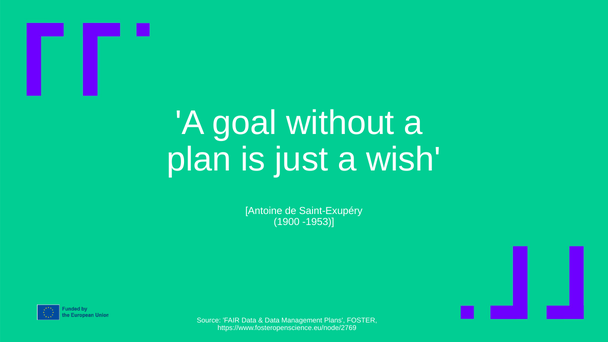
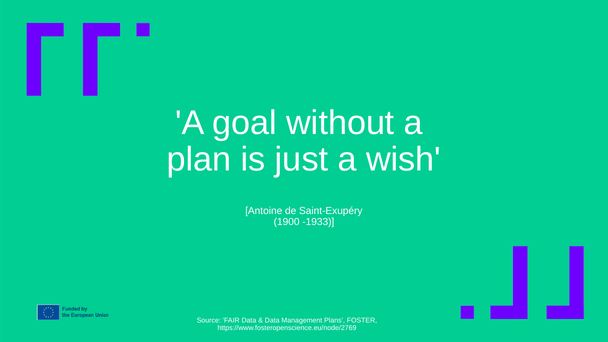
-1953: -1953 -> -1933 (318, 222)
